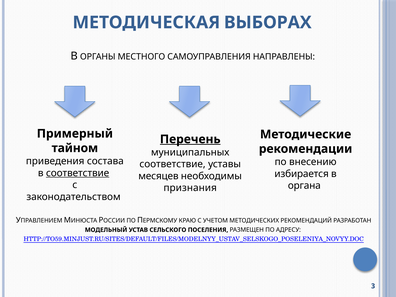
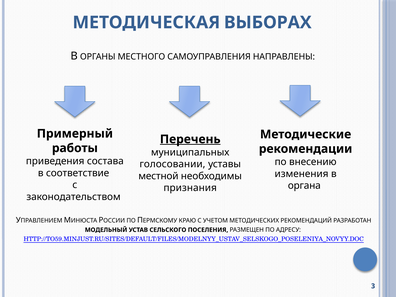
тайном: тайном -> работы (75, 148)
соответствие: соответствие -> голосовании (172, 164)
соответствие underline: present -> none (78, 173)
избирается: избирается -> изменения (302, 174)
месяцев: месяцев -> местной (158, 176)
